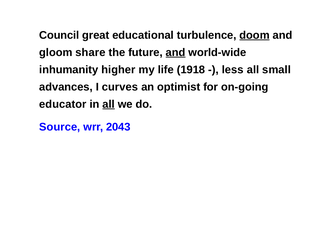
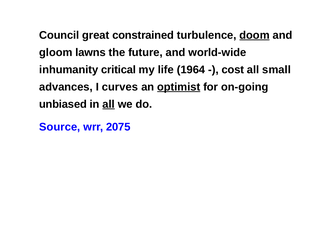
educational: educational -> constrained (143, 35)
share: share -> lawns (91, 52)
and underline: present -> none (176, 52)
higher: higher -> critical (119, 70)
1918: 1918 -> 1964 (191, 70)
less: less -> cost (233, 70)
optimist underline: none -> present (179, 87)
educator: educator -> unbiased (63, 104)
2043: 2043 -> 2075 (118, 127)
